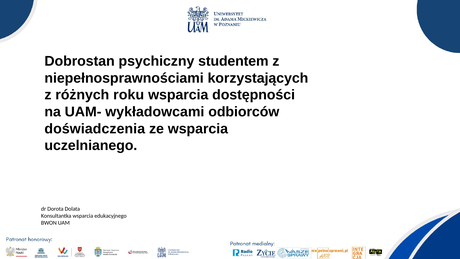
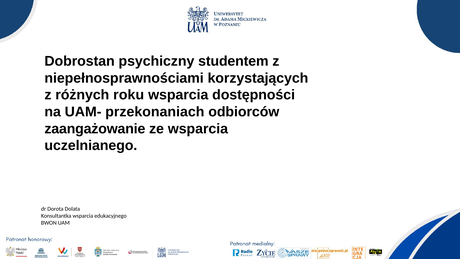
wykładowcami: wykładowcami -> przekonaniach (155, 112)
doświadczenia: doświadczenia -> zaangażowanie (95, 129)
